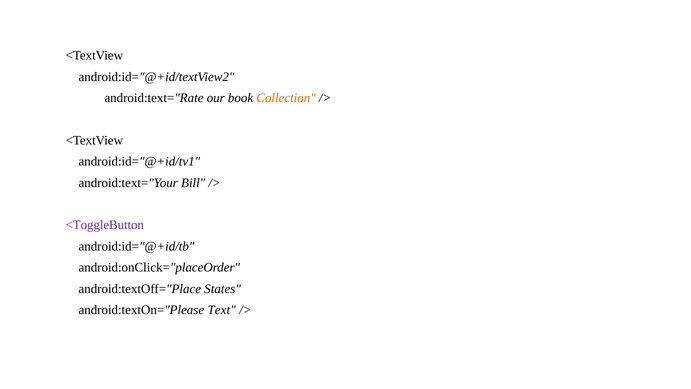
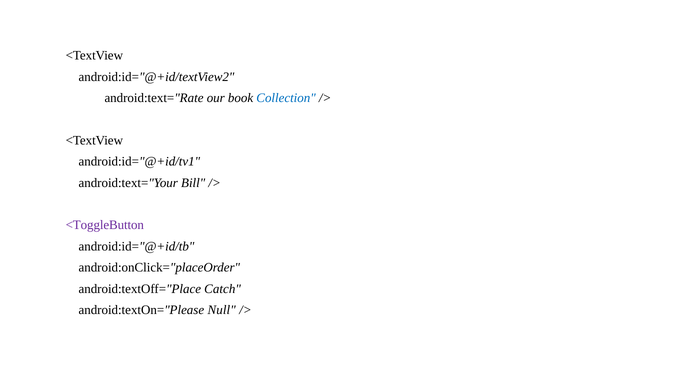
Collection colour: orange -> blue (286, 98)
States: States -> Catch (223, 289)
Text: Text -> Null (222, 310)
